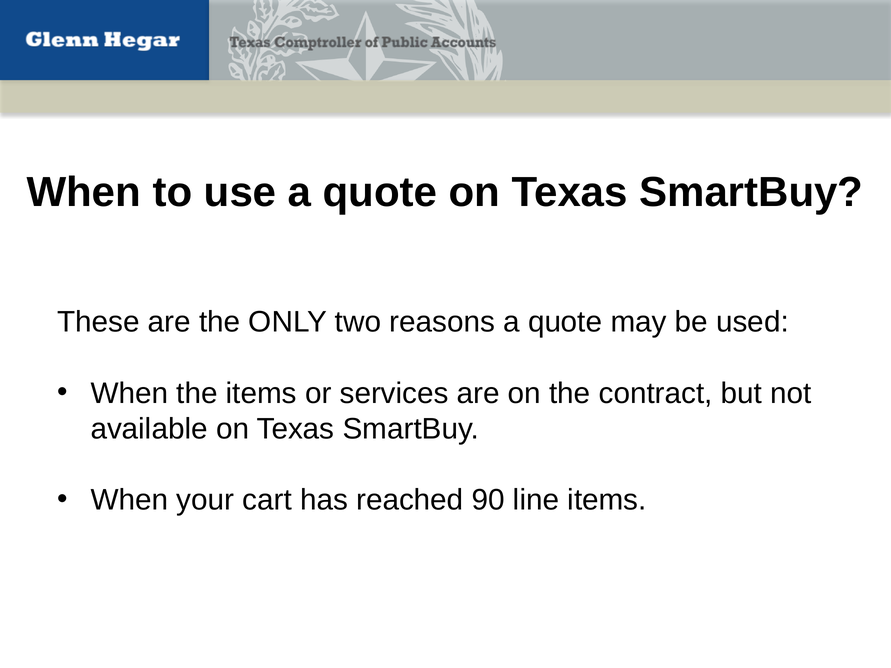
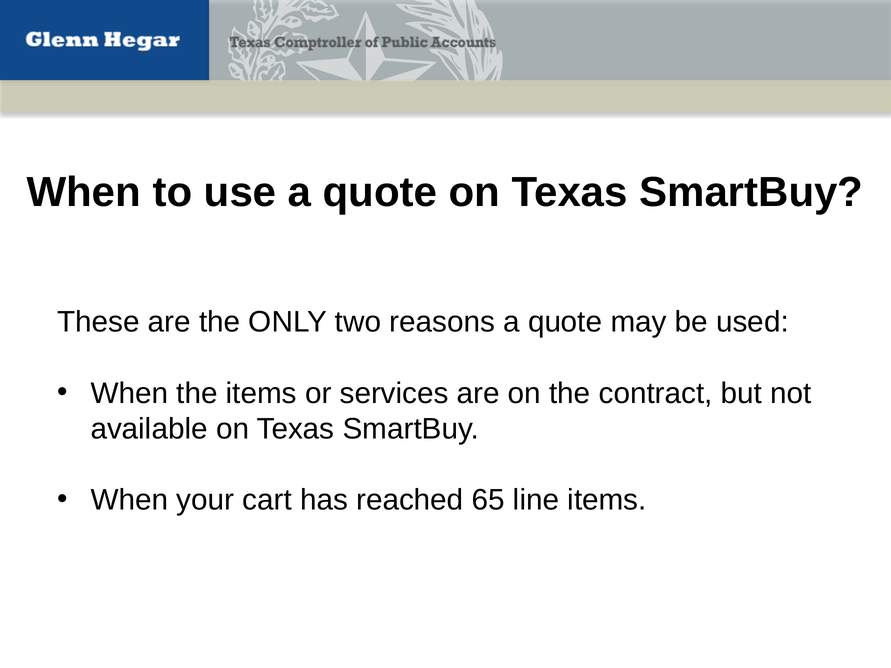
90: 90 -> 65 (488, 500)
